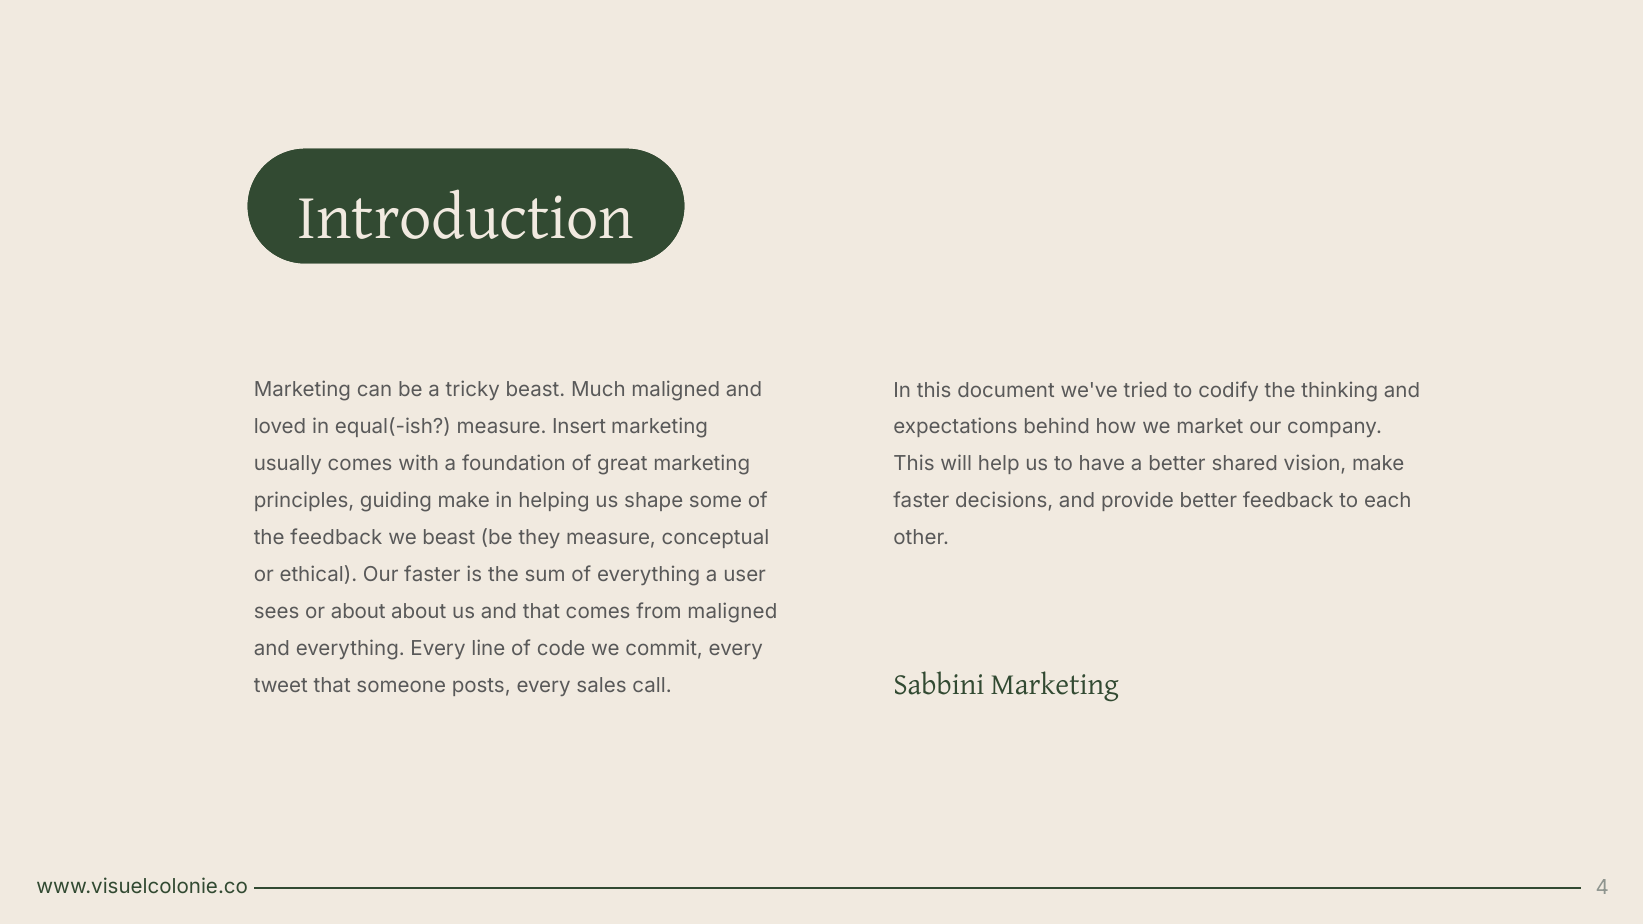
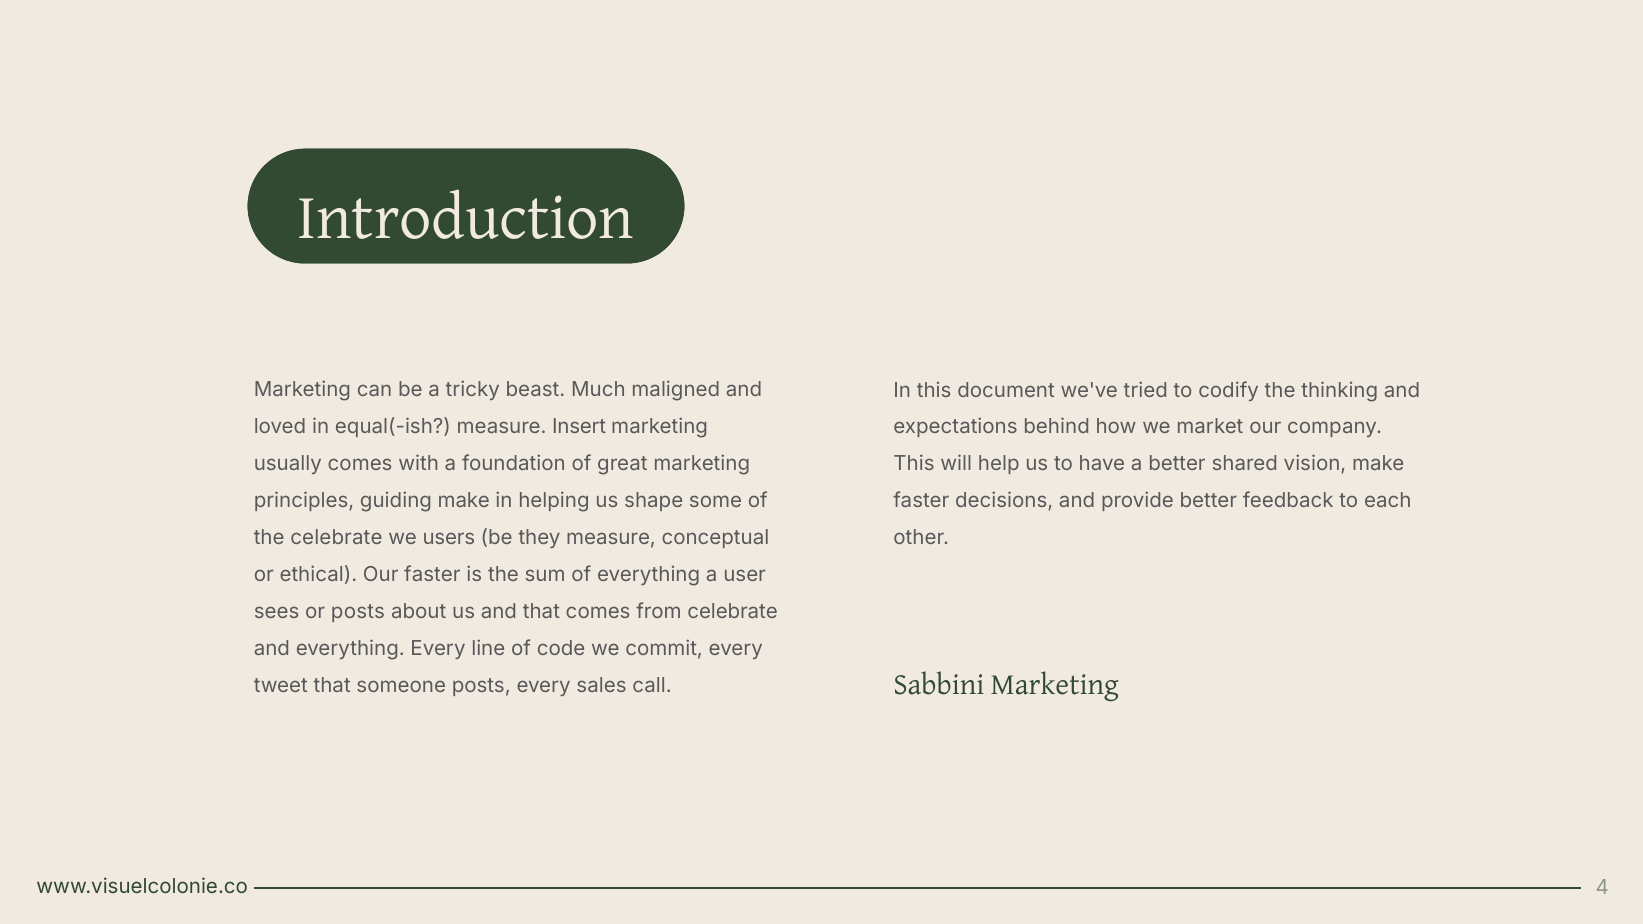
the feedback: feedback -> celebrate (336, 538)
we beast: beast -> users (449, 538)
or about: about -> posts (358, 611)
from maligned: maligned -> celebrate (733, 611)
